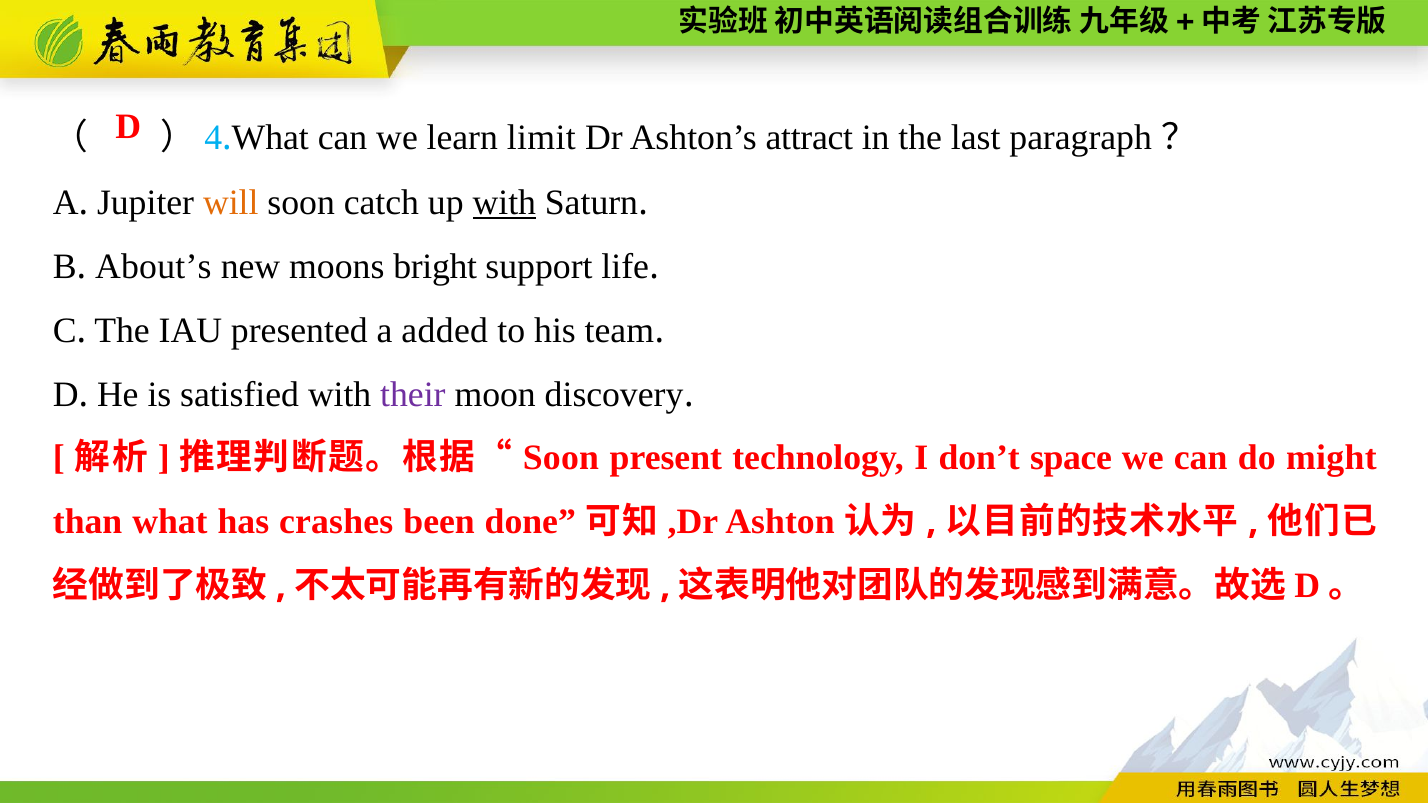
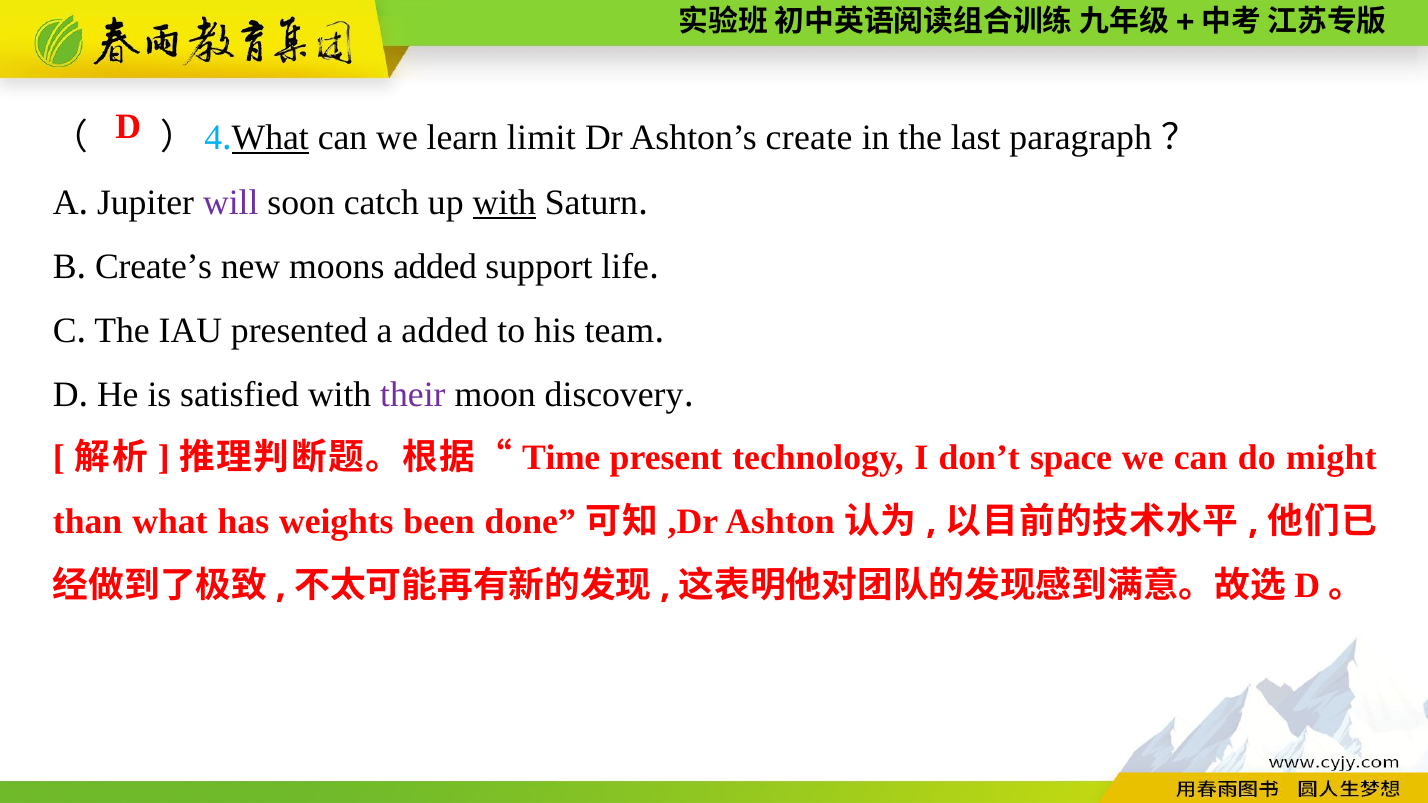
What underline: none -> present (270, 138)
attract: attract -> create (809, 138)
will colour: orange -> purple (231, 202)
About’s: About’s -> Create’s (154, 267)
moons bright: bright -> added (435, 267)
Soon: Soon -> Time (561, 457)
crashes: crashes -> weights (336, 522)
